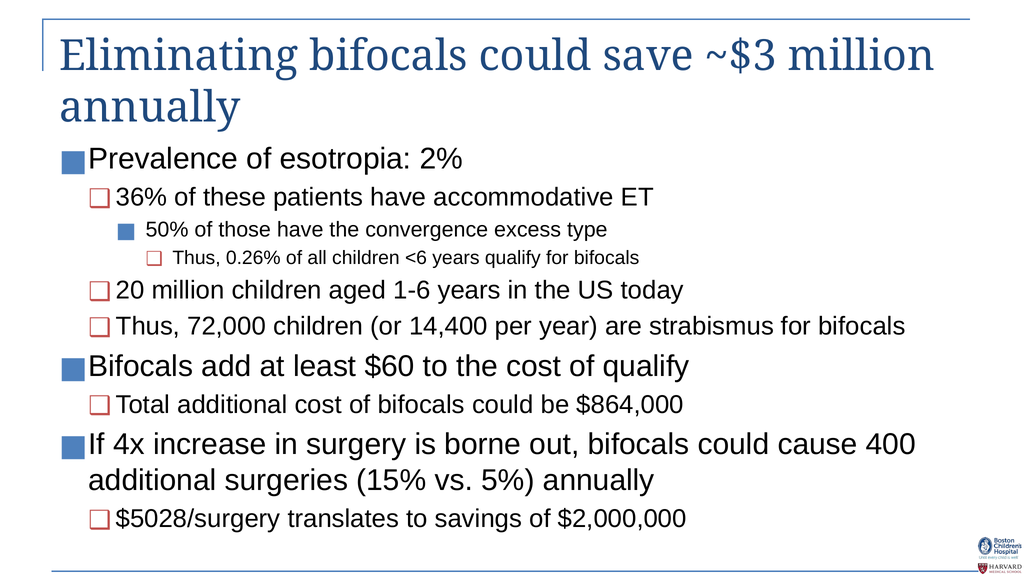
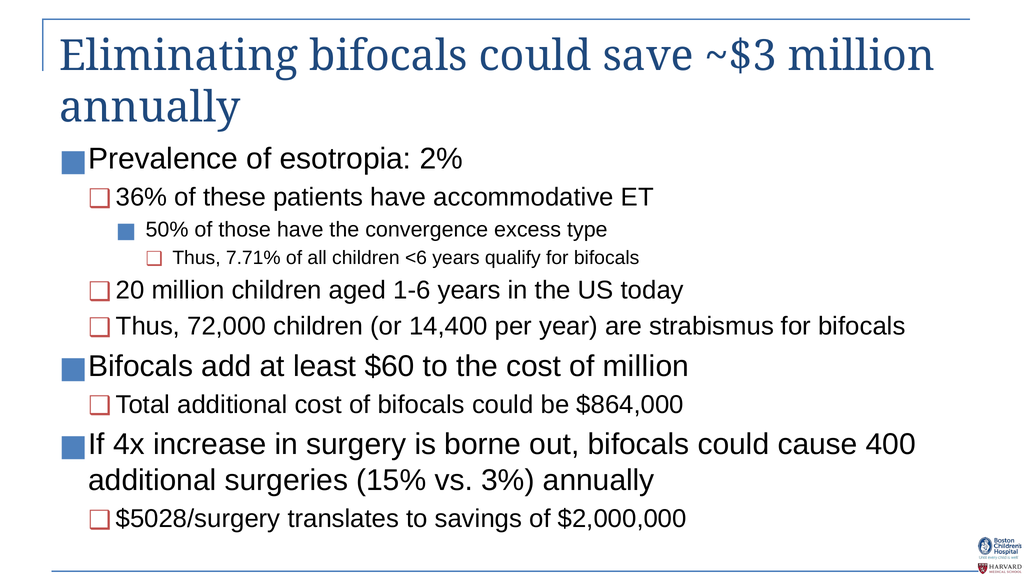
0.26%: 0.26% -> 7.71% (253, 258)
of qualify: qualify -> million (646, 366)
5%: 5% -> 3% (508, 481)
